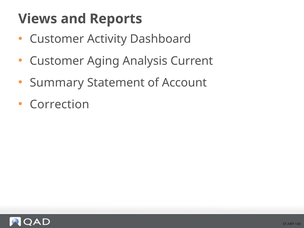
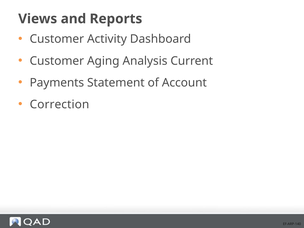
Summary: Summary -> Payments (57, 83)
